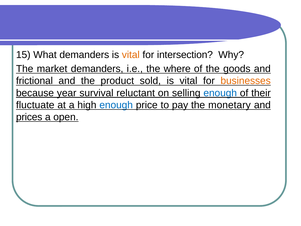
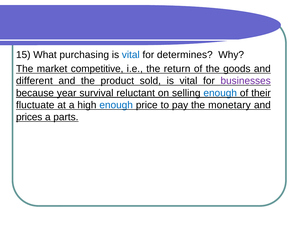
What demanders: demanders -> purchasing (84, 55)
vital colour: orange -> blue (131, 55)
intersection: intersection -> determines (185, 55)
market demanders: demanders -> competitive (97, 69)
where: where -> return (177, 69)
frictional: frictional -> different (34, 81)
businesses colour: orange -> purple (246, 81)
open: open -> parts (66, 117)
